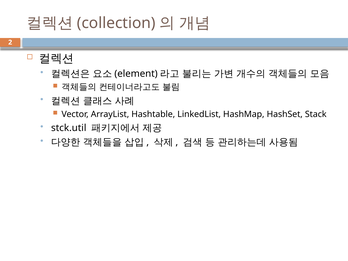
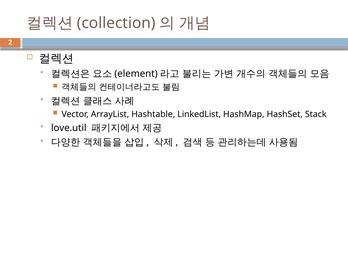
stck.util: stck.util -> love.util (69, 128)
